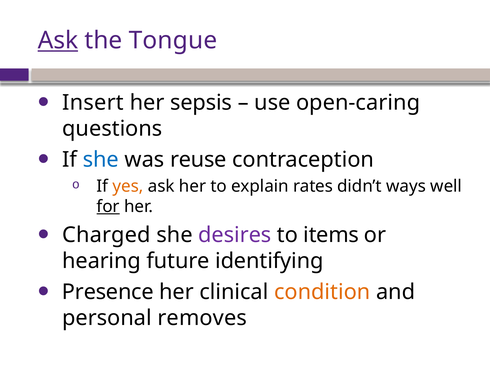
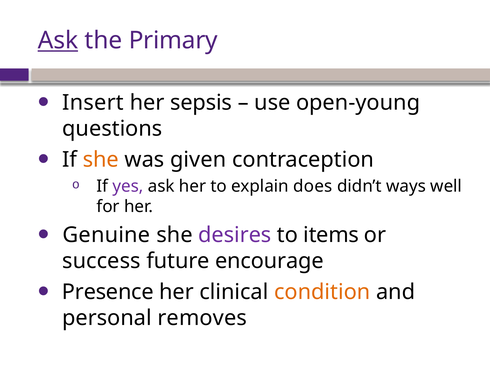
Tongue: Tongue -> Primary (173, 40)
open-caring: open-caring -> open-young (358, 103)
she colour: blue -> orange (101, 160)
reuse: reuse -> given (198, 160)
yes colour: orange -> purple (128, 187)
rates: rates -> does (313, 187)
for underline: present -> none (108, 207)
Charged: Charged -> Genuine (106, 235)
hearing: hearing -> success (101, 261)
identifying: identifying -> encourage (269, 261)
